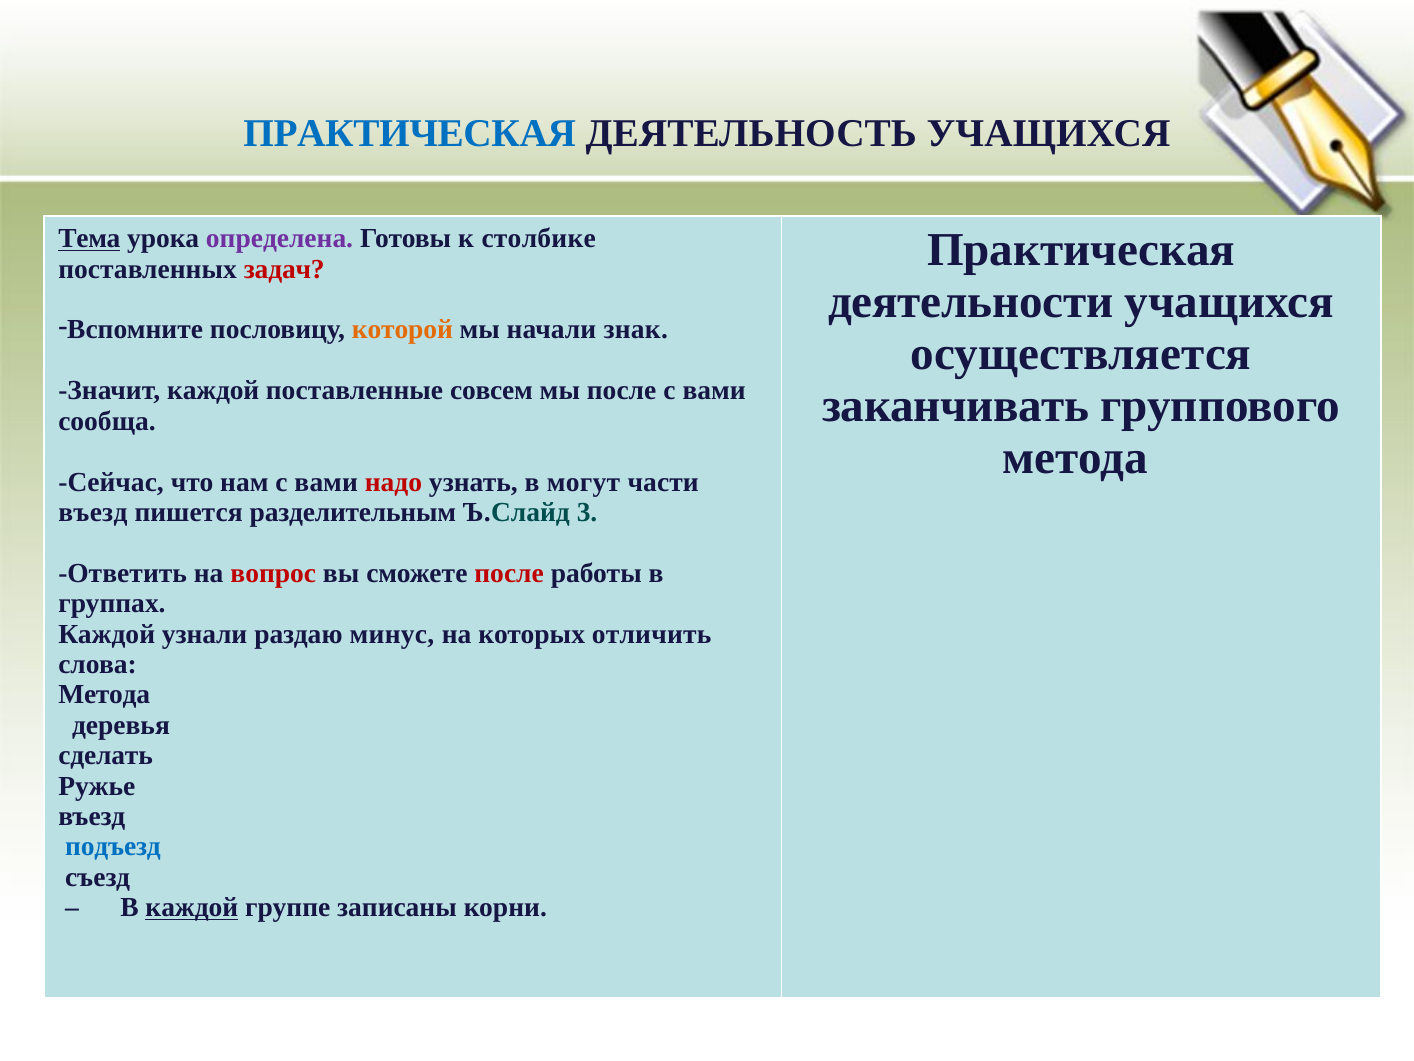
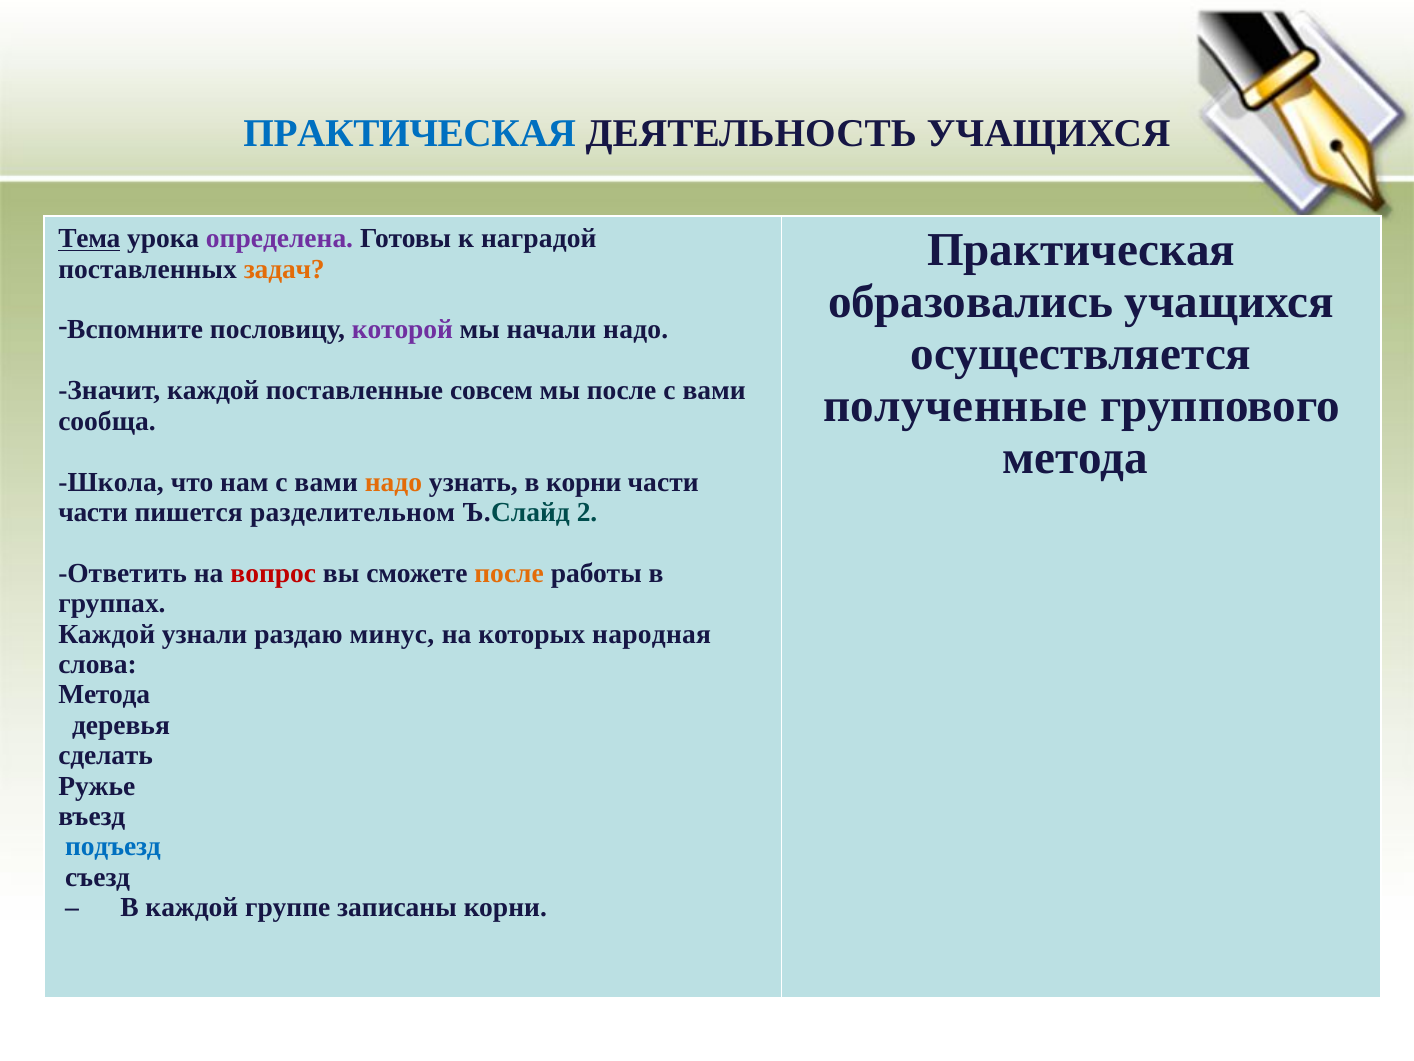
столбике: столбике -> наградой (539, 239)
задач colour: red -> orange (284, 269)
деятельности: деятельности -> образовались (971, 302)
которой colour: orange -> purple (402, 330)
начали знак: знак -> надо (636, 330)
заканчивать: заканчивать -> полученные (955, 406)
Сейчас: Сейчас -> Школа (111, 482)
надо colour: red -> orange (394, 482)
в могут: могут -> корни (584, 482)
въезд: въезд -> части (93, 512)
разделительным: разделительным -> разделительном (353, 512)
3: 3 -> 2 (587, 512)
после colour: red -> orange (509, 573)
отличить: отличить -> народная (652, 634)
каждой underline: present -> none (192, 907)
